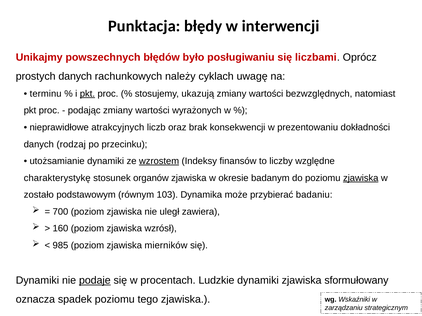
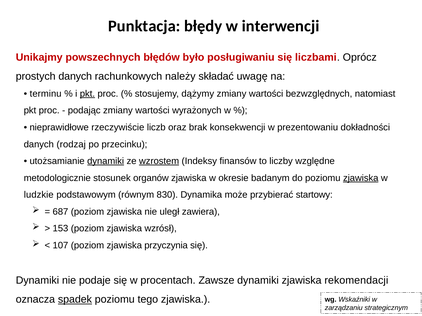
cyklach: cyklach -> składać (216, 76)
ukazują: ukazują -> dążymy (198, 94)
atrakcyjnych: atrakcyjnych -> rzeczywiście (118, 128)
dynamiki underline: none -> present (106, 161)
charakterystykę: charakterystykę -> metodologicznie (57, 178)
zostało: zostało -> ludzkie (39, 195)
103: 103 -> 830 (167, 195)
badaniu: badaniu -> startowy (314, 195)
700: 700 -> 687 (60, 212)
160: 160 -> 153 (60, 229)
985: 985 -> 107 (60, 246)
mierników: mierników -> przyczynia (166, 246)
podaje underline: present -> none (95, 281)
Ludzkie: Ludzkie -> Zawsze (216, 281)
sformułowany: sformułowany -> rekomendacji (356, 281)
spadek underline: none -> present (75, 300)
